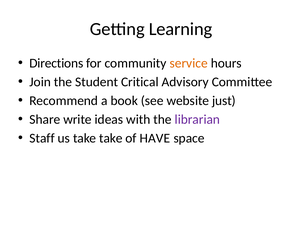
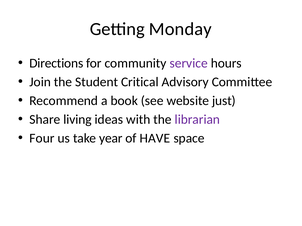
Learning: Learning -> Monday (180, 29)
service colour: orange -> purple (189, 63)
write: write -> living (77, 120)
Staff: Staff -> Four (42, 139)
take take: take -> year (111, 139)
